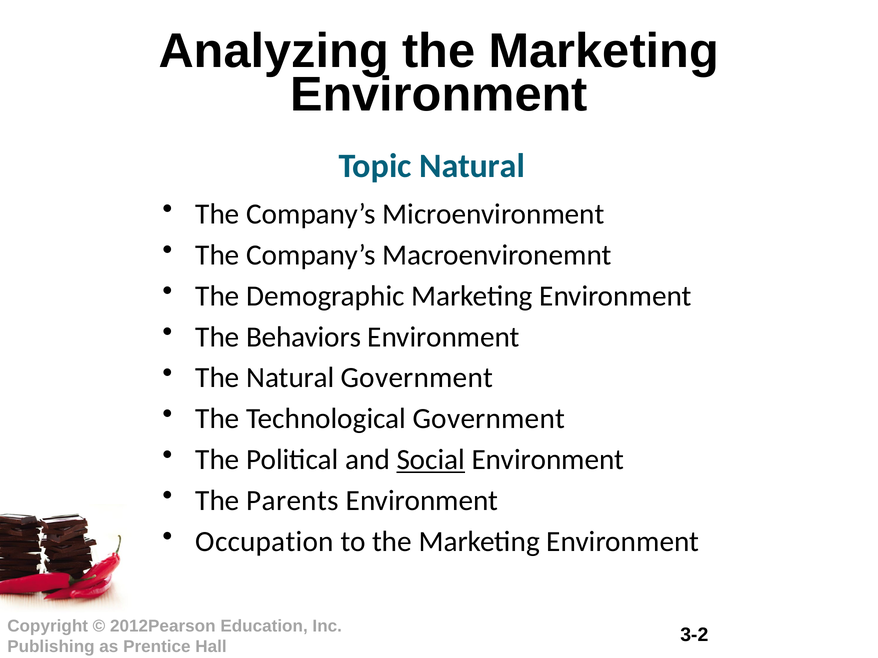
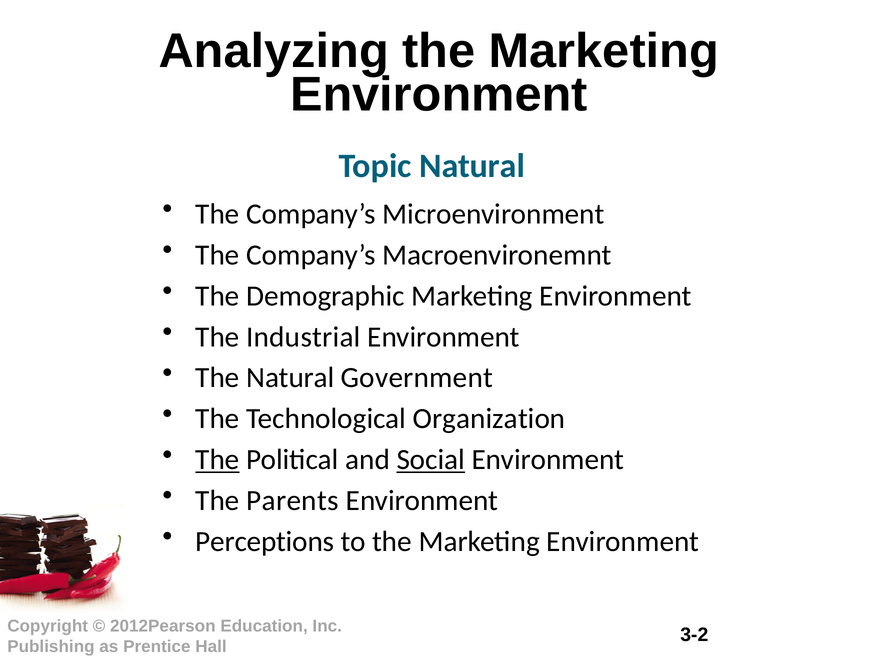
Behaviors: Behaviors -> Industrial (303, 337)
Technological Government: Government -> Organization (489, 419)
The underline: none -> present (217, 460)
Occupation: Occupation -> Perceptions (265, 542)
